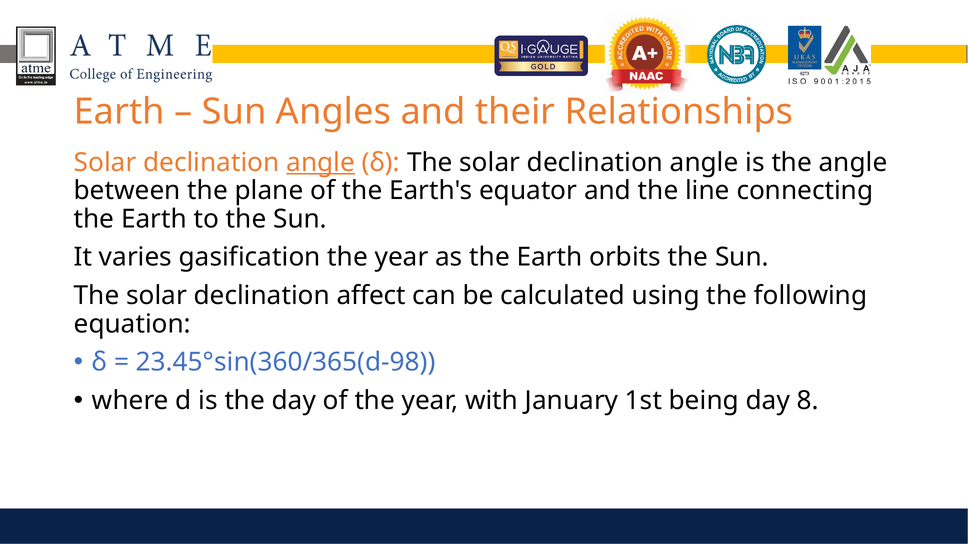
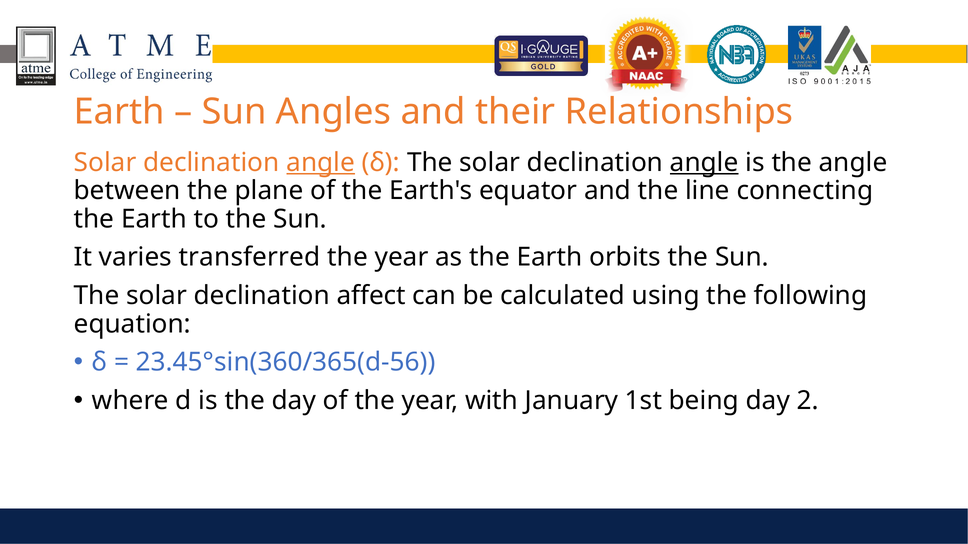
angle underline: none -> present (704, 163)
gasification: gasification -> transferred (250, 258)
23.45°sin(360/365(d-98: 23.45°sin(360/365(d-98 -> 23.45°sin(360/365(d-56 (286, 363)
8: 8 -> 2 (808, 401)
